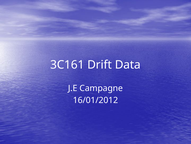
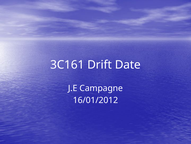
Data: Data -> Date (128, 64)
